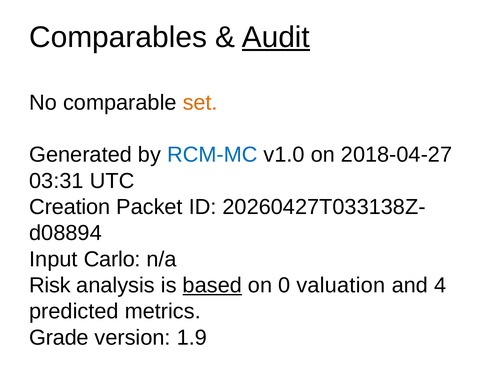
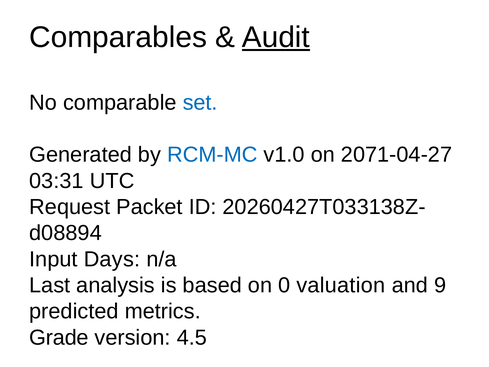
set colour: orange -> blue (200, 103)
2018-04-27: 2018-04-27 -> 2071-04-27 (397, 155)
Creation: Creation -> Request (70, 207)
Carlo: Carlo -> Days (112, 259)
Risk: Risk -> Last (50, 285)
based underline: present -> none (212, 285)
4: 4 -> 9 (440, 285)
1.9: 1.9 -> 4.5 (192, 337)
